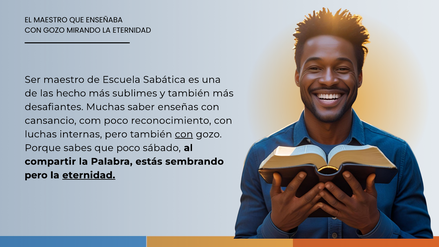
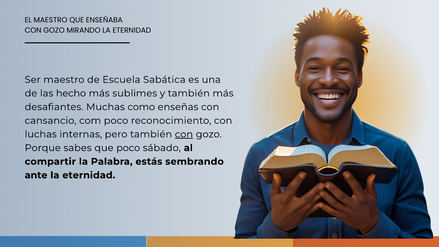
saber: saber -> como (141, 107)
pero: pero -> ante (36, 175)
eternidad underline: present -> none (89, 175)
